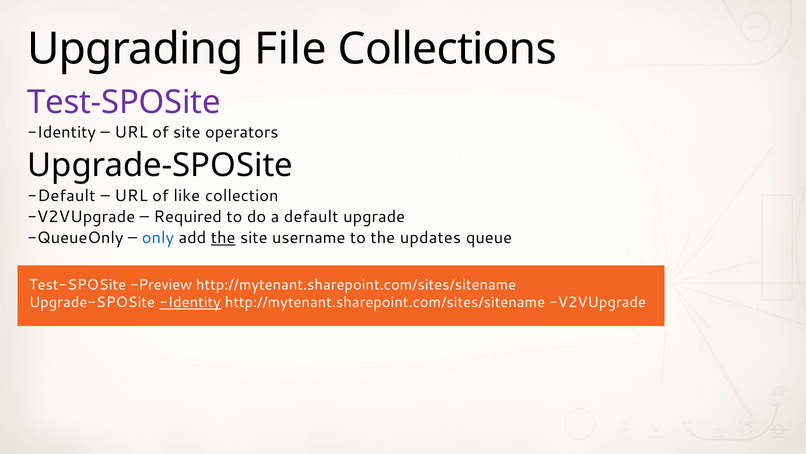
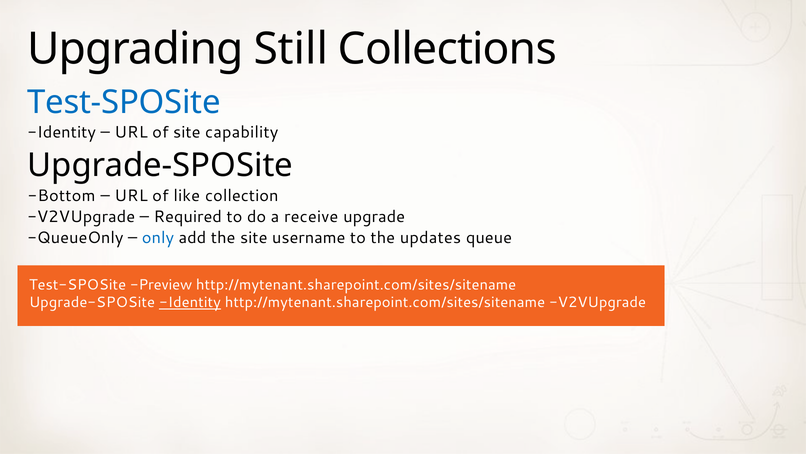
File: File -> Still (291, 49)
Test-SPOSite colour: purple -> blue (124, 102)
operators: operators -> capability (242, 132)
Default: Default -> Bottom (62, 195)
a default: default -> receive (311, 216)
the underline: present -> none (223, 238)
